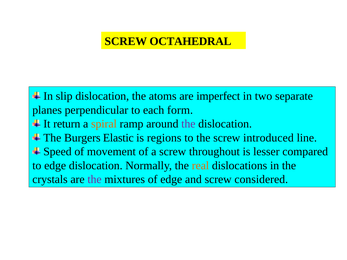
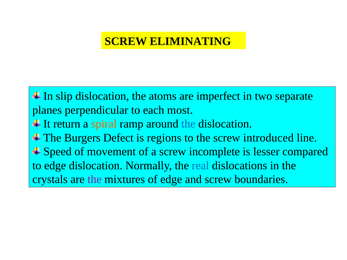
OCTAHEDRAL: OCTAHEDRAL -> ELIMINATING (190, 41)
form: form -> most (180, 110)
the colour: purple -> blue (188, 124)
Elastic: Elastic -> Defect (118, 138)
throughout: throughout -> incomplete (214, 152)
real colour: orange -> blue (200, 166)
considered: considered -> boundaries (261, 179)
